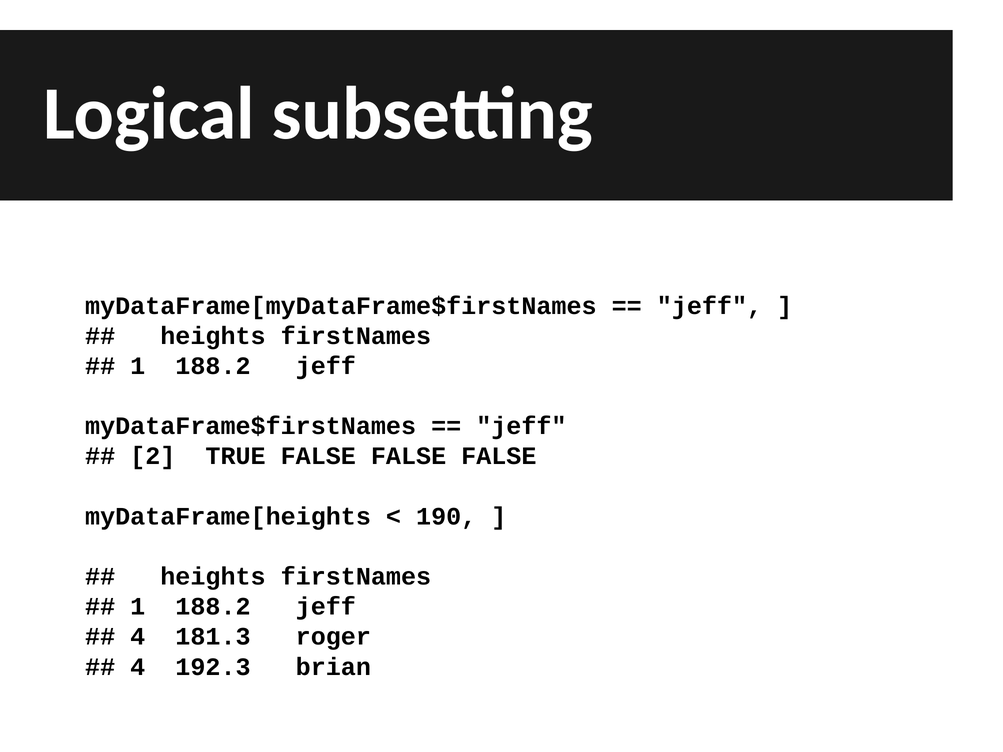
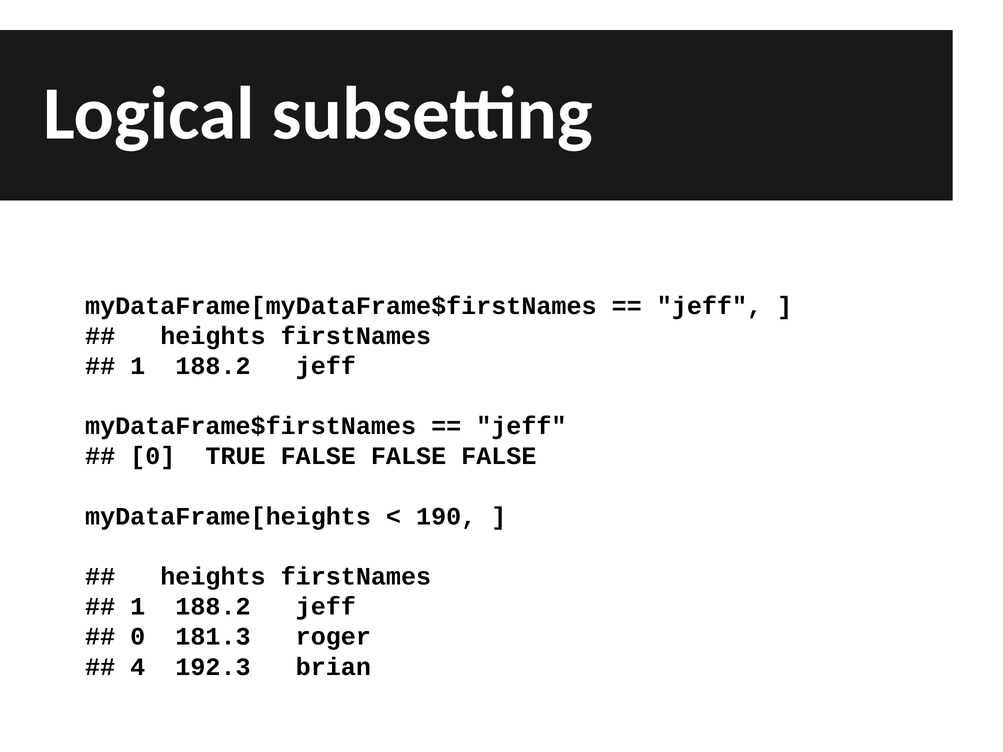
2: 2 -> 0 (153, 456)
4: 4 -> 0 (138, 637)
